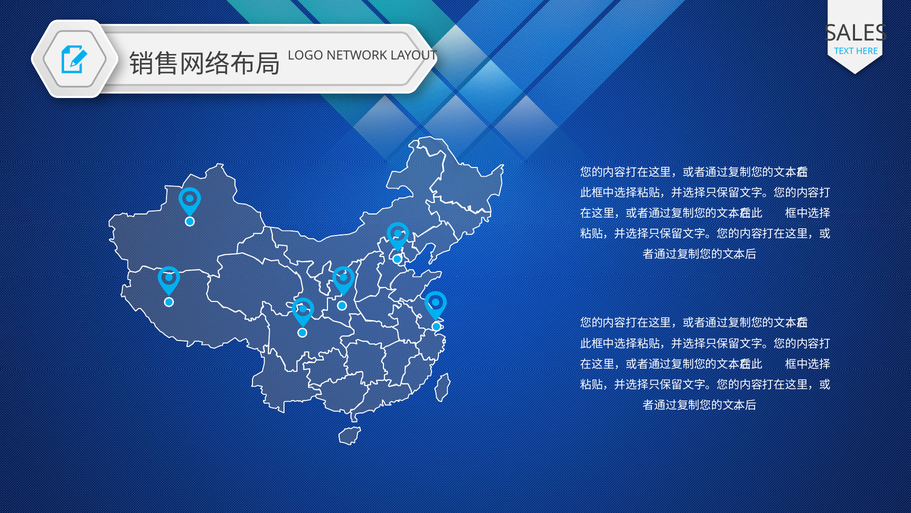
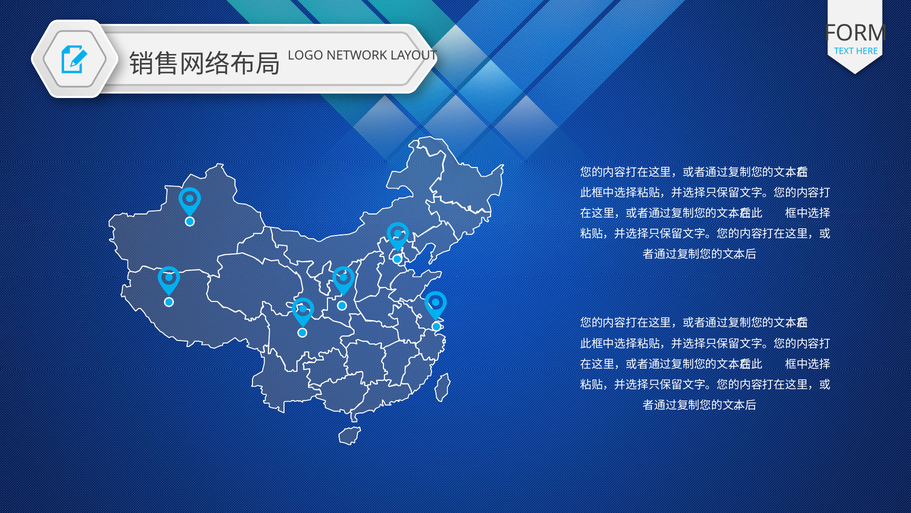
SALES: SALES -> FORM (856, 33)
